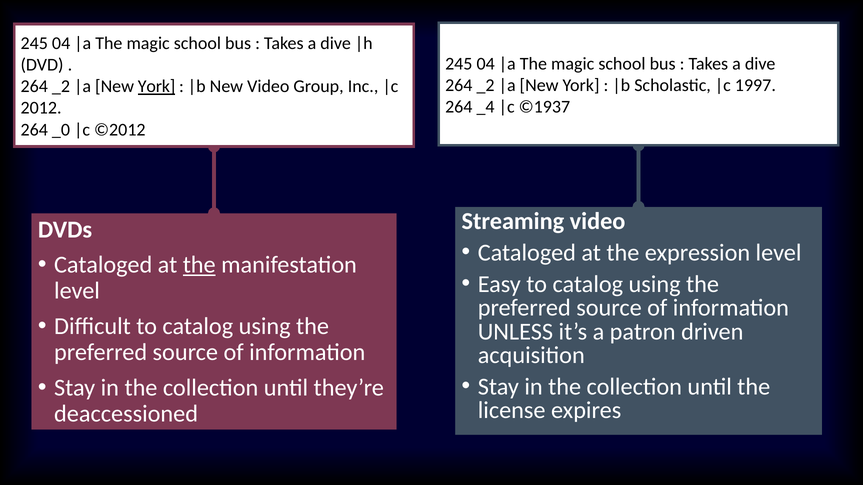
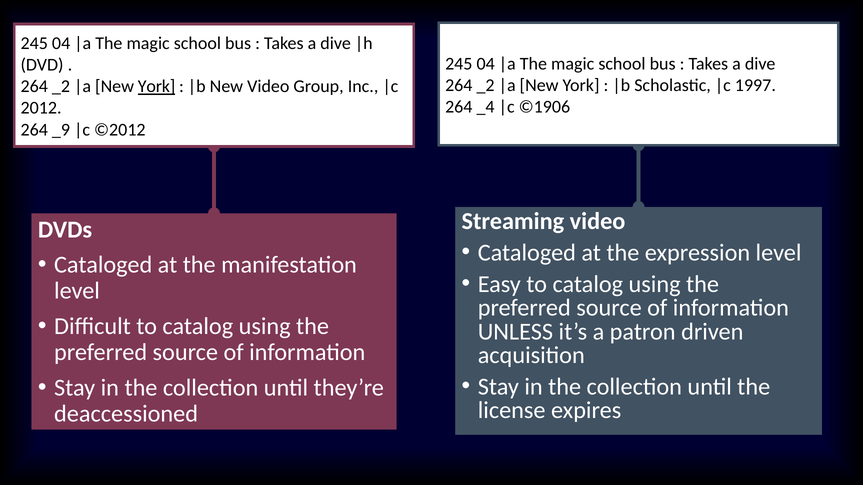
©1937: ©1937 -> ©1906 (544, 107)
_0: _0 -> _9 (61, 130)
the underline: present -> none (199, 265)
